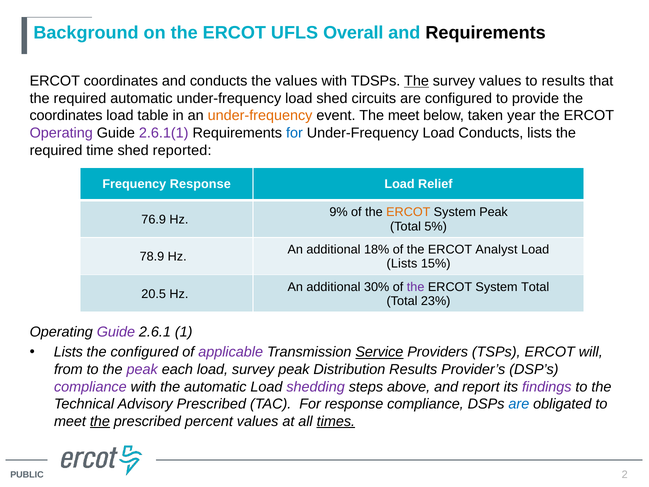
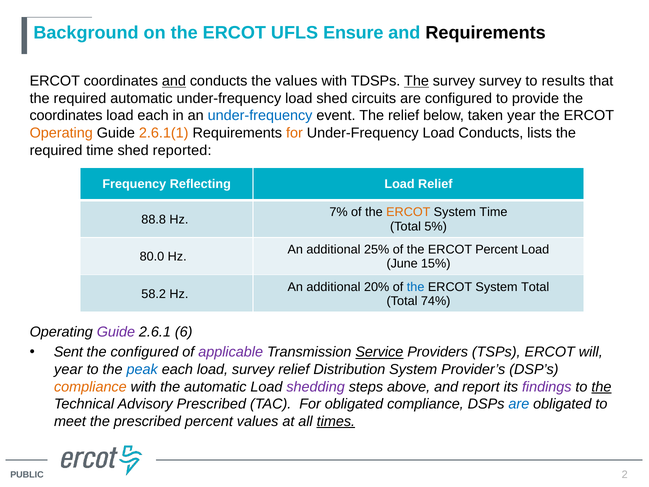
Overall: Overall -> Ensure (353, 33)
and underline: none -> present (174, 81)
survey values: values -> survey (500, 81)
load table: table -> each (153, 116)
under-frequency colour: orange -> blue (260, 116)
The meet: meet -> relief (404, 116)
Operating colour: purple -> orange (61, 133)
2.6.1(1 colour: purple -> orange (164, 133)
for colour: blue -> orange (294, 133)
Frequency Response: Response -> Reflecting (200, 184)
9%: 9% -> 7% (338, 212)
System Peak: Peak -> Time (493, 212)
76.9: 76.9 -> 88.8 (154, 219)
18%: 18% -> 25% (377, 249)
ERCOT Analyst: Analyst -> Percent (497, 249)
78.9: 78.9 -> 80.0 (152, 257)
Lists: Lists -> June (402, 264)
30%: 30% -> 20% (377, 287)
the colour: purple -> blue (416, 287)
20.5: 20.5 -> 58.2 (154, 294)
23%: 23% -> 74% (436, 301)
1: 1 -> 6 (184, 332)
Lists: Lists -> Sent (68, 352)
from: from -> year (68, 369)
peak colour: purple -> blue (142, 369)
survey peak: peak -> relief (294, 369)
Distribution Results: Results -> System (413, 369)
compliance colour: purple -> orange (90, 387)
the underline: none -> present (601, 387)
For response: response -> obligated (354, 404)
the underline: present -> none (100, 421)
